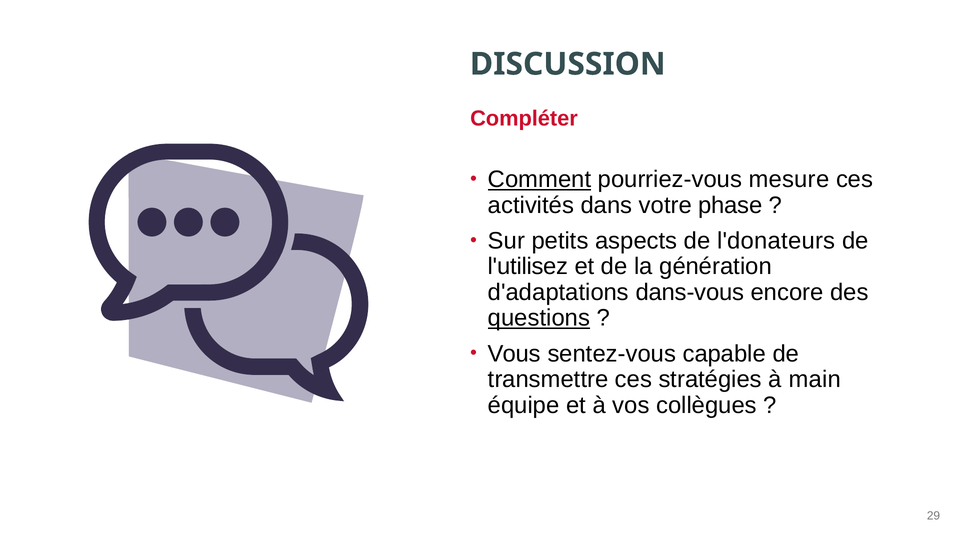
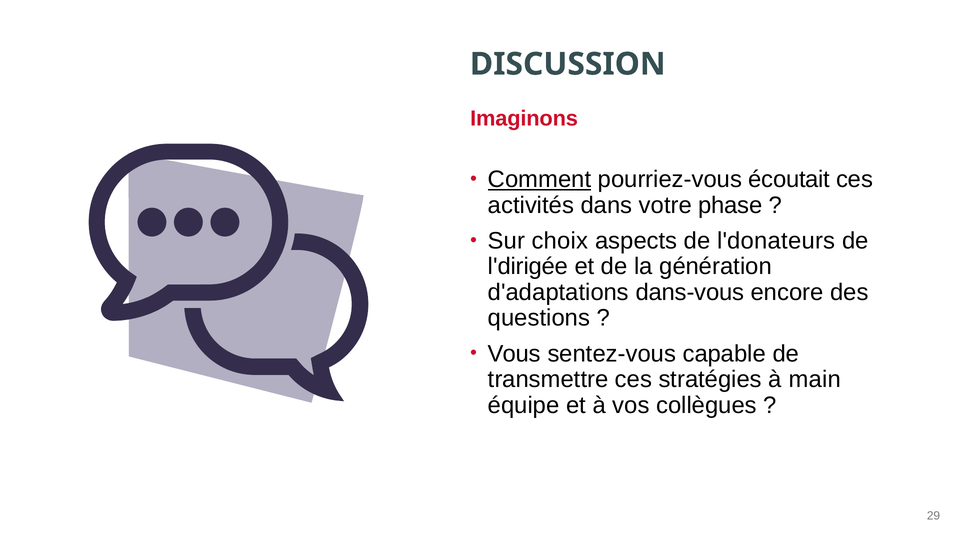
Compléter: Compléter -> Imaginons (524, 119)
mesure: mesure -> écoutait (789, 180)
petits: petits -> choix (560, 241)
l'utilisez: l'utilisez -> l'dirigée (528, 267)
questions underline: present -> none (539, 318)
